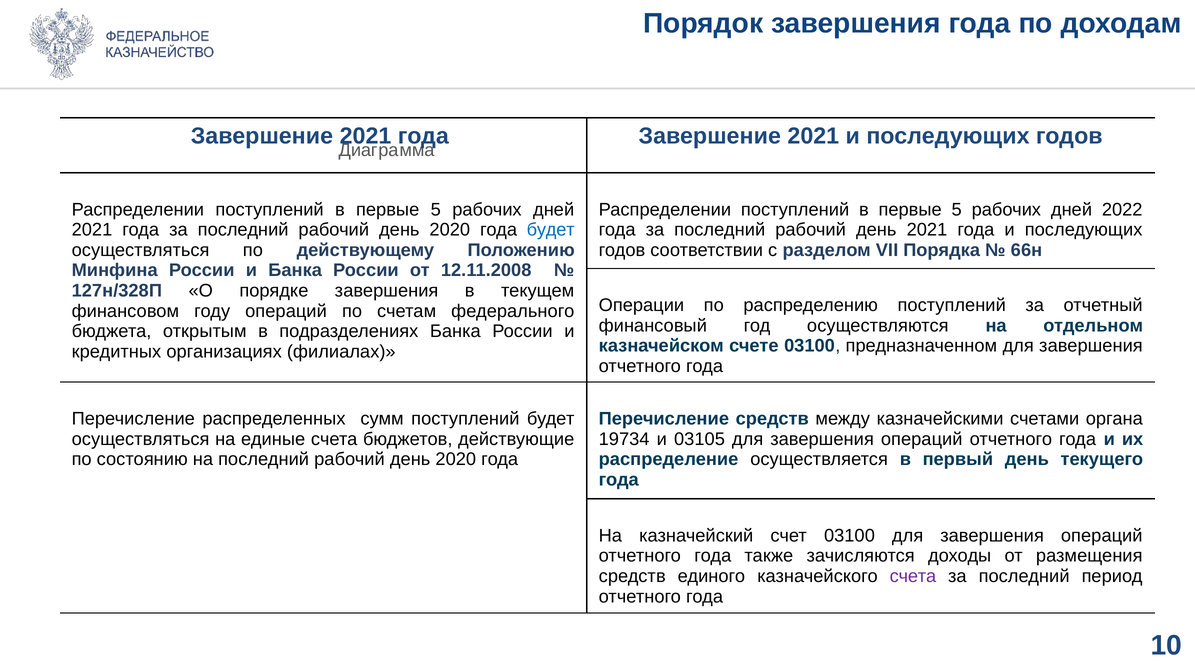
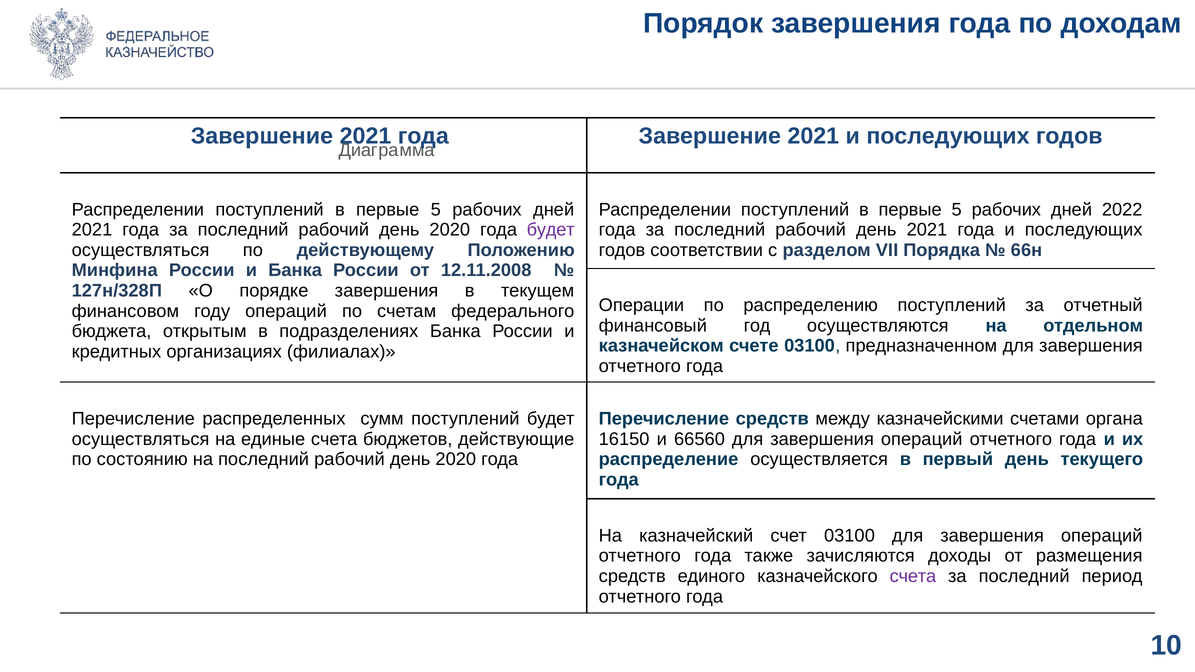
будет colour: blue -> purple (551, 230)
19734: 19734 -> 16150 (624, 439)
03105: 03105 -> 66560 (699, 439)
